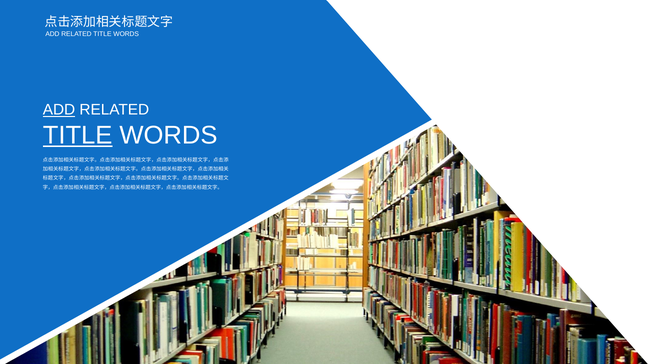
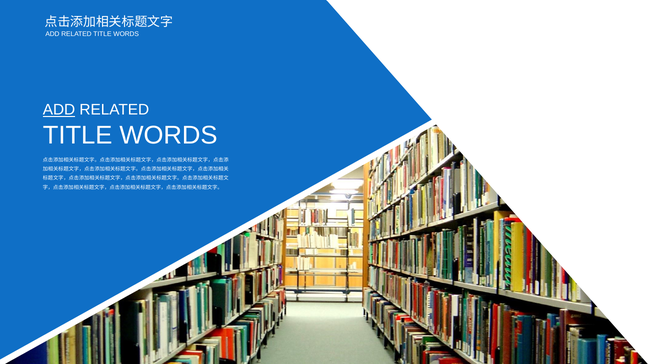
TITLE underline: present -> none (78, 135)
